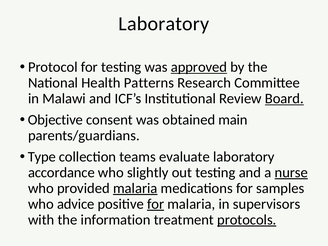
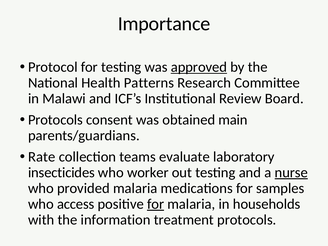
Laboratory: Laboratory -> Importance (164, 24)
Board underline: present -> none (284, 99)
Objective: Objective -> Protocols (55, 120)
Type: Type -> Rate (42, 157)
accordance: accordance -> insecticides (61, 173)
slightly: slightly -> worker (148, 173)
malaria underline: present -> none (135, 188)
advice: advice -> access (76, 204)
supervisors: supervisors -> households (267, 204)
protocols underline: present -> none (247, 220)
